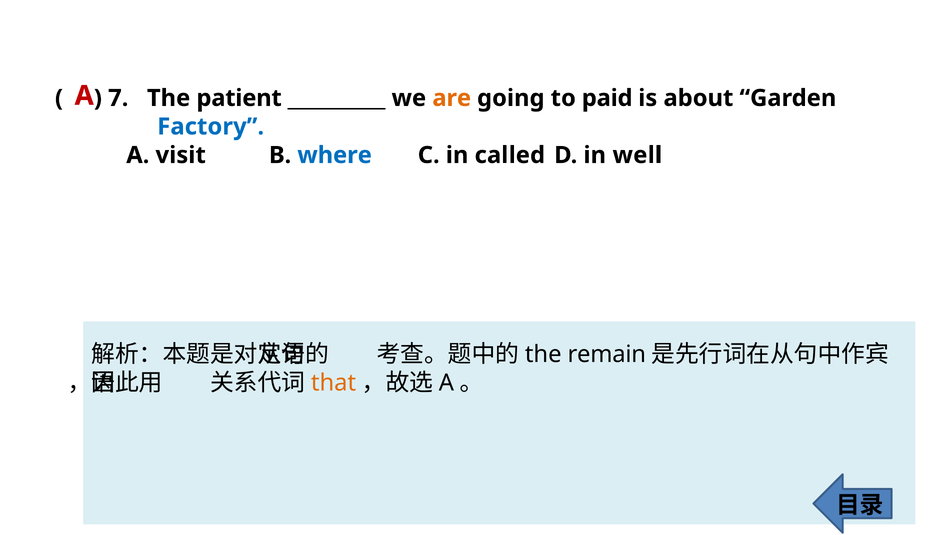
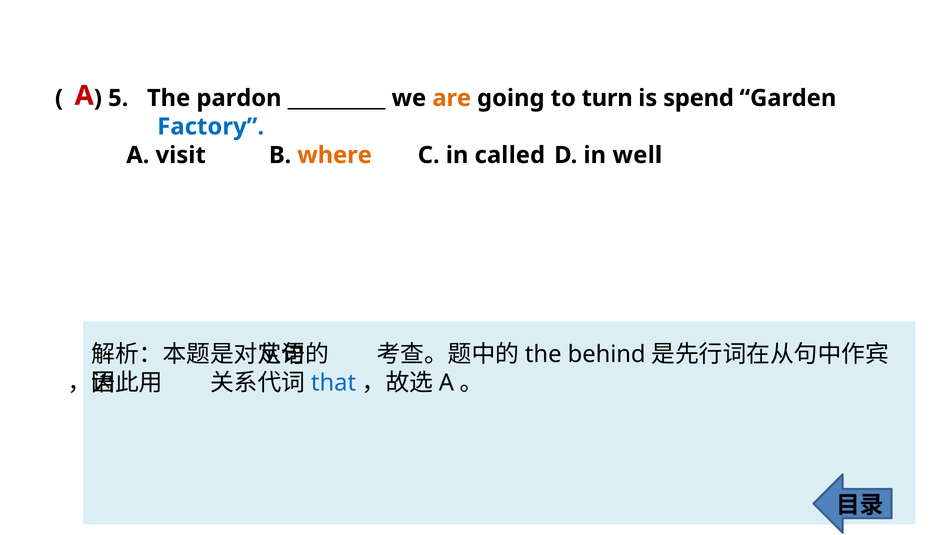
7: 7 -> 5 (118, 98)
patient: patient -> pardon (239, 98)
paid: paid -> turn (607, 98)
about: about -> spend (699, 98)
where colour: blue -> orange (335, 155)
remain: remain -> behind (607, 354)
that colour: orange -> blue (334, 383)
